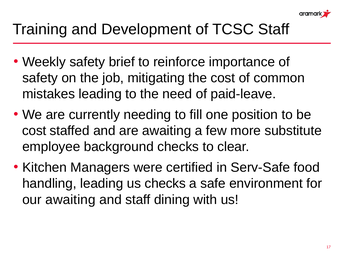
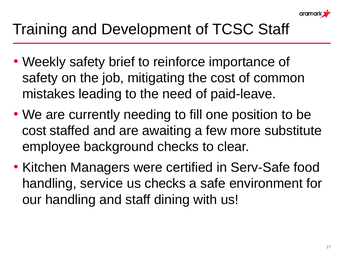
handling leading: leading -> service (102, 184)
our awaiting: awaiting -> handling (71, 200)
